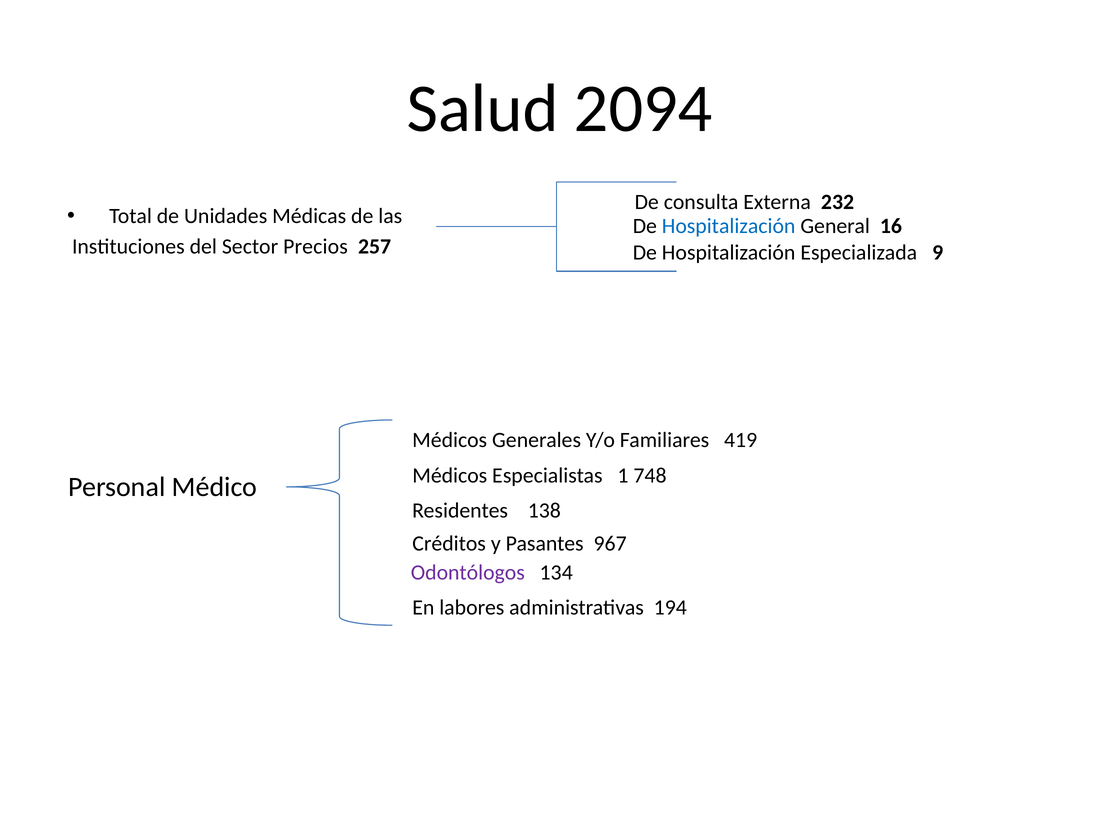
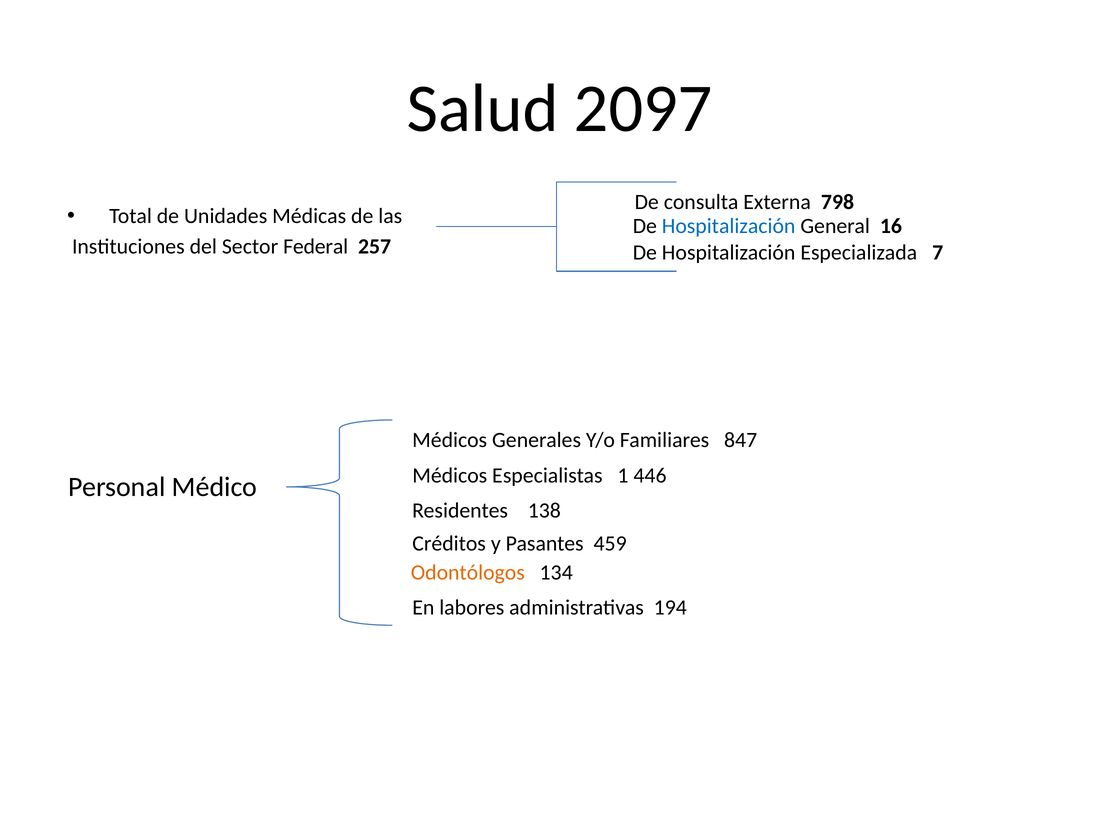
2094: 2094 -> 2097 (643, 108)
232: 232 -> 798 (838, 202)
Precios: Precios -> Federal (316, 247)
9: 9 -> 7 (938, 252)
419: 419 -> 847 (741, 440)
748: 748 -> 446 (650, 475)
967: 967 -> 459 (610, 544)
Odontólogos colour: purple -> orange (468, 572)
